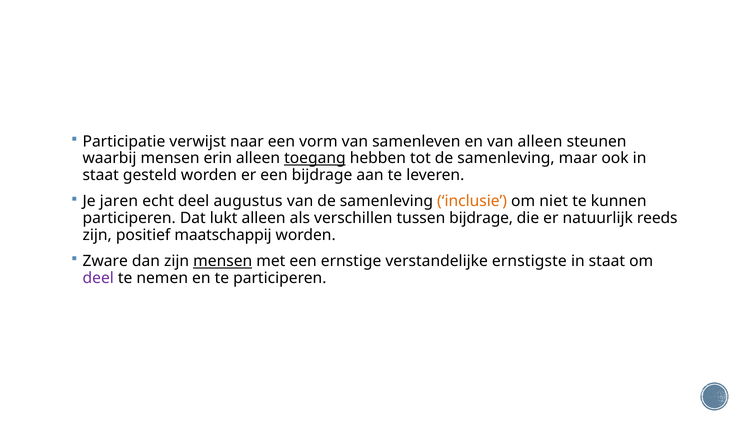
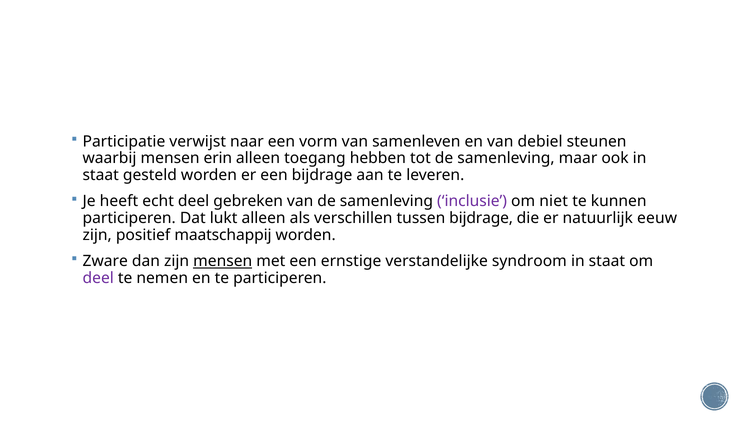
van alleen: alleen -> debiel (540, 141)
toegang underline: present -> none (315, 158)
jaren: jaren -> heeft (119, 201)
augustus: augustus -> gebreken (248, 201)
inclusie colour: orange -> purple (472, 201)
reeds: reeds -> eeuw (657, 218)
ernstigste: ernstigste -> syndroom (529, 261)
